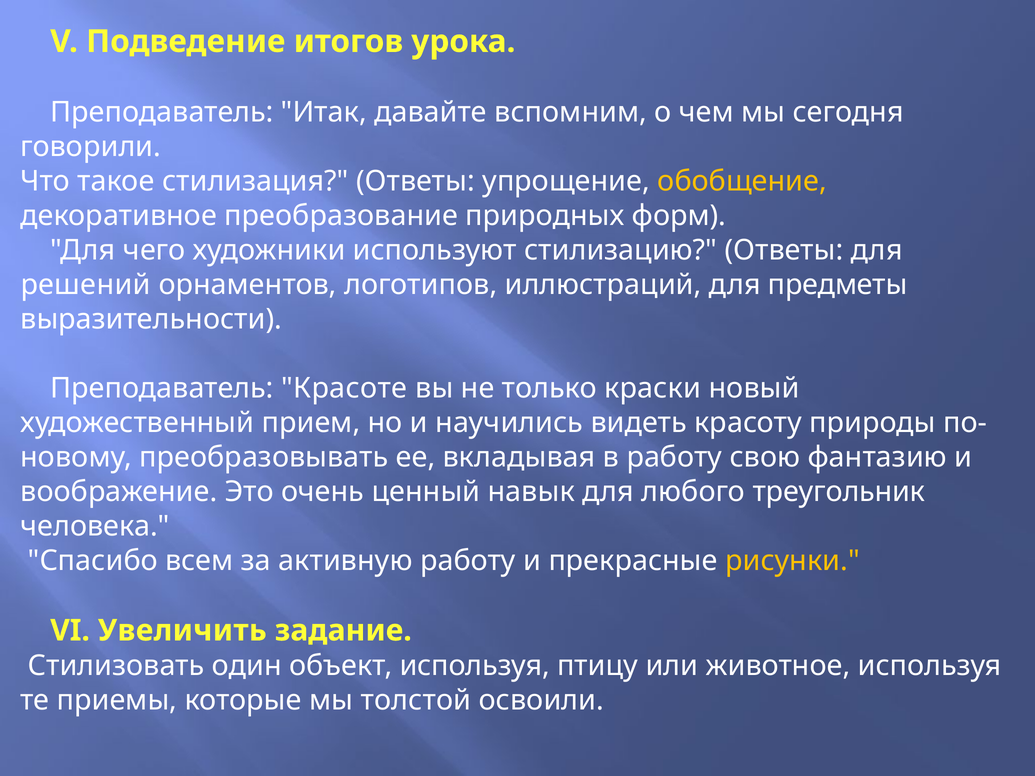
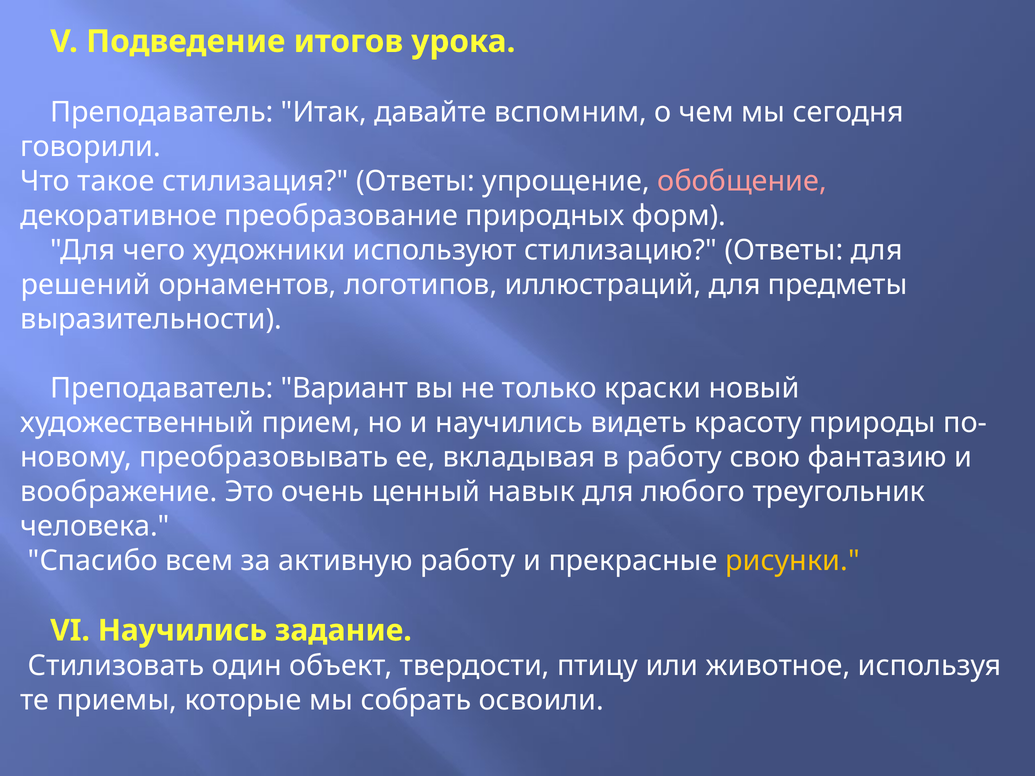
обобщение colour: yellow -> pink (742, 181)
Красоте: Красоте -> Вариант (344, 388)
VI Увеличить: Увеличить -> Научились (182, 631)
объект используя: используя -> твердости (475, 666)
толстой: толстой -> собрать (416, 701)
